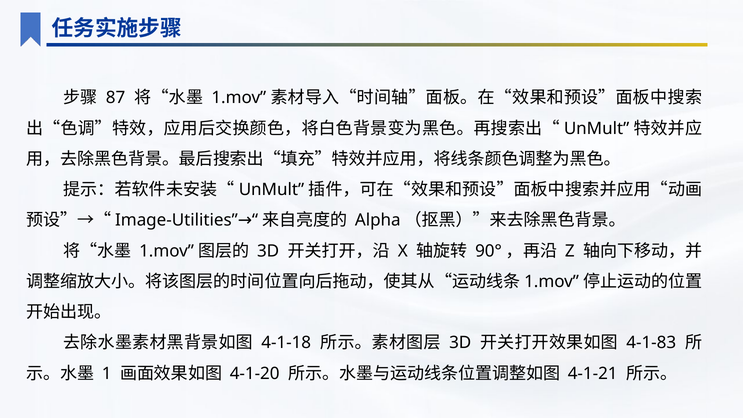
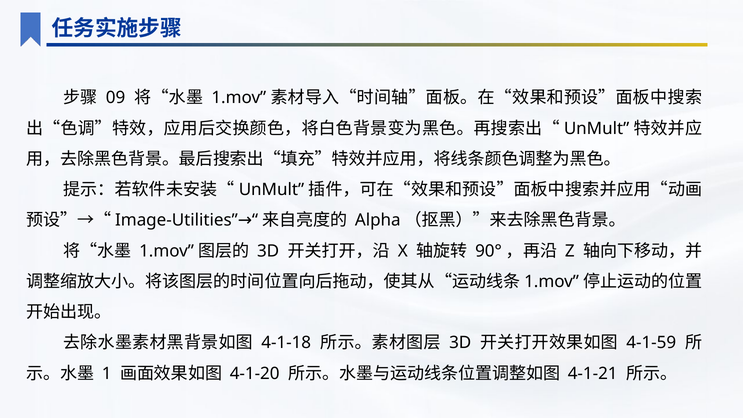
87: 87 -> 09 (116, 98)
4-1-83: 4-1-83 -> 4-1-59 (651, 343)
